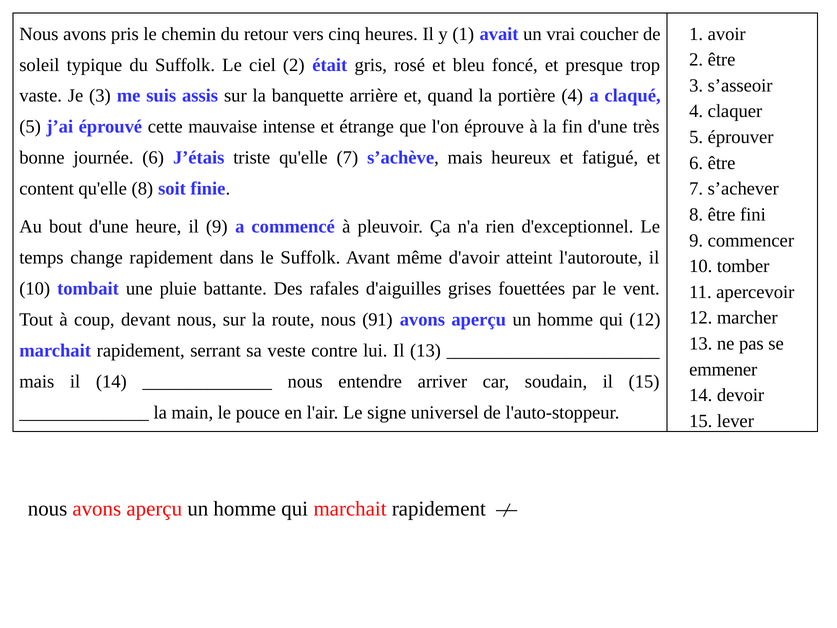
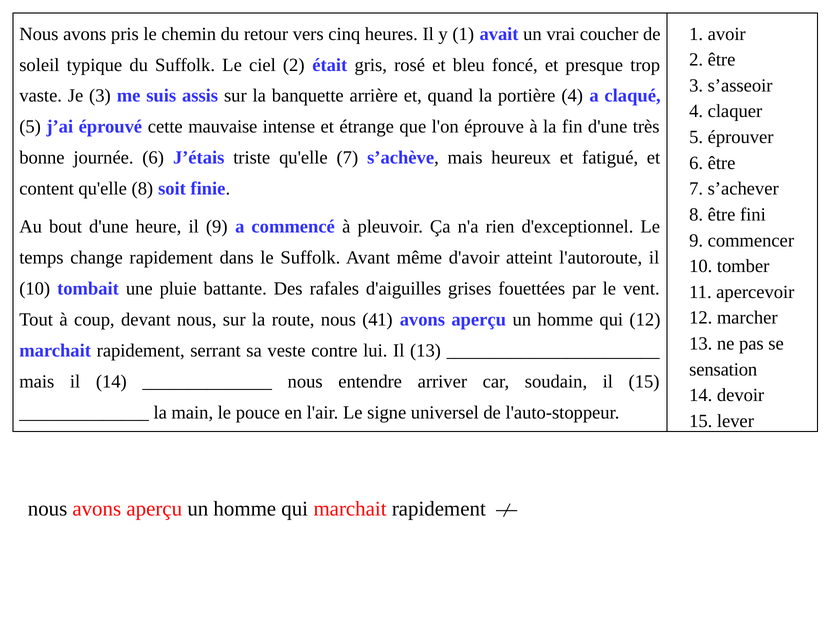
91: 91 -> 41 (377, 320)
emmener: emmener -> sensation (723, 369)
